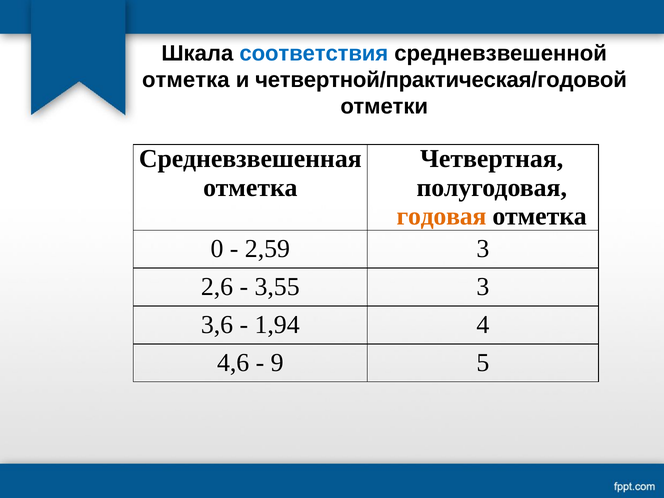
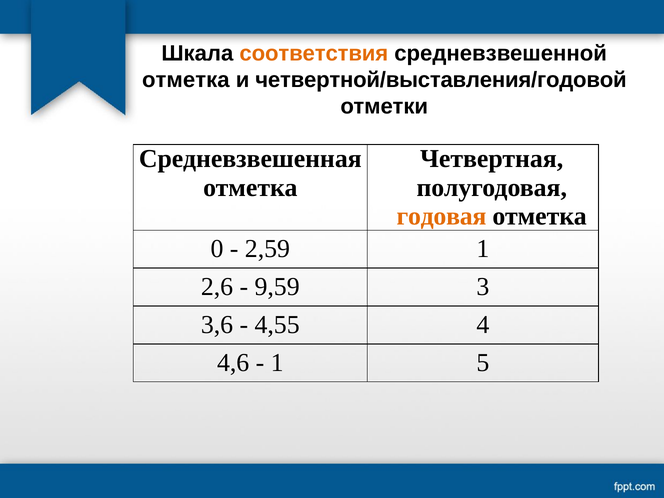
соответствия colour: blue -> orange (314, 53)
четвертной/практическая/годовой: четвертной/практическая/годовой -> четвертной/выставления/годовой (441, 80)
2,59 3: 3 -> 1 (483, 249)
3,55: 3,55 -> 9,59 (277, 287)
1,94: 1,94 -> 4,55 (277, 325)
9: 9 -> 1 (277, 363)
